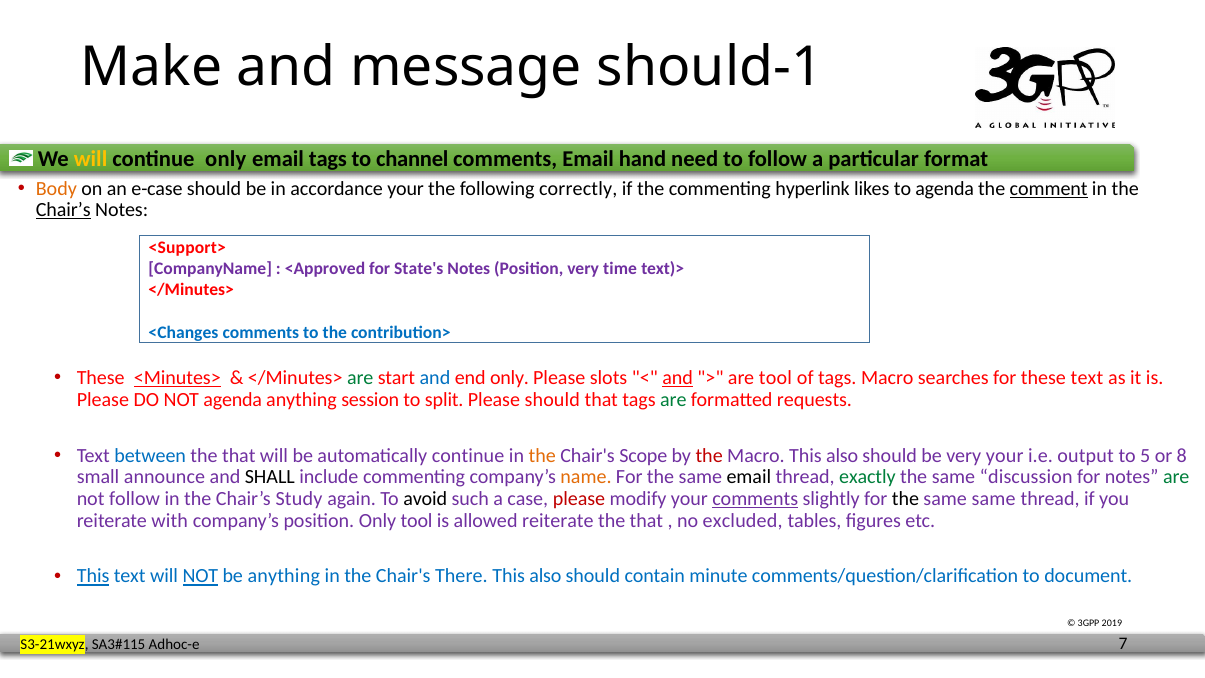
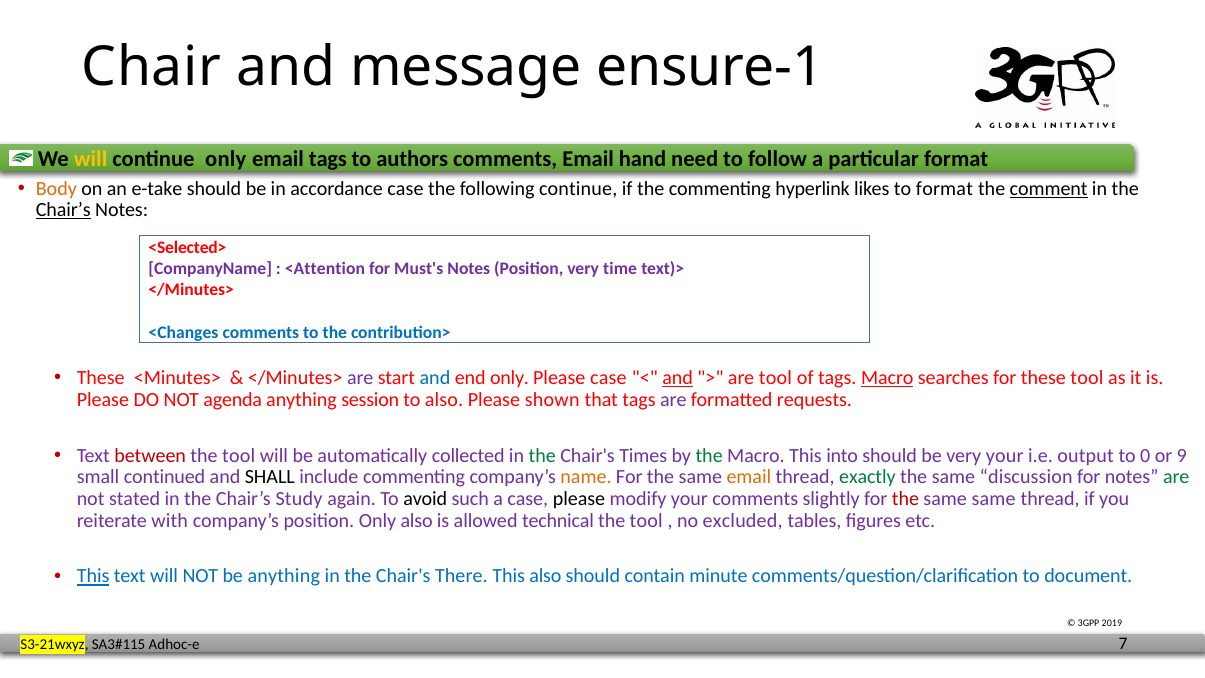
Make: Make -> Chair (151, 67)
should-1: should-1 -> ensure-1 (710, 67)
channel: channel -> authors (412, 159)
e-case: e-case -> e-take (157, 188)
accordance your: your -> case (406, 188)
following correctly: correctly -> continue (578, 188)
to agenda: agenda -> format (944, 188)
<Support>: <Support> -> <Selected> (187, 248)
<Approved: <Approved -> <Attention (325, 269)
State's: State's -> Must's (419, 269)
<Minutes> underline: present -> none (177, 378)
are colour: green -> purple (360, 378)
Please slots: slots -> case (608, 378)
Macro underline: none -> present (887, 378)
these text: text -> tool (1087, 378)
to split: split -> also (444, 399)
Please should: should -> shown (552, 399)
are colour: green -> purple (673, 399)
between colour: blue -> red (150, 455)
that: that -> tool (239, 455)
automatically continue: continue -> collected (468, 455)
the colour: orange -> green (542, 455)
Scope: Scope -> Times (643, 455)
the colour: red -> green (709, 455)
Macro This also: also -> into (842, 455)
5: 5 -> 0 (1145, 455)
8: 8 -> 9 (1182, 455)
announce: announce -> continued (165, 477)
email colour: black -> orange (749, 477)
not follow: follow -> stated (135, 499)
please colour: red -> black (579, 499)
comments underline: present -> none (755, 499)
the colour: black -> red (905, 499)
Only tool: tool -> also (417, 520)
allowed reiterate: reiterate -> technical (558, 520)
that: that -> tool (646, 520)
NOT underline: present -> none (200, 576)
